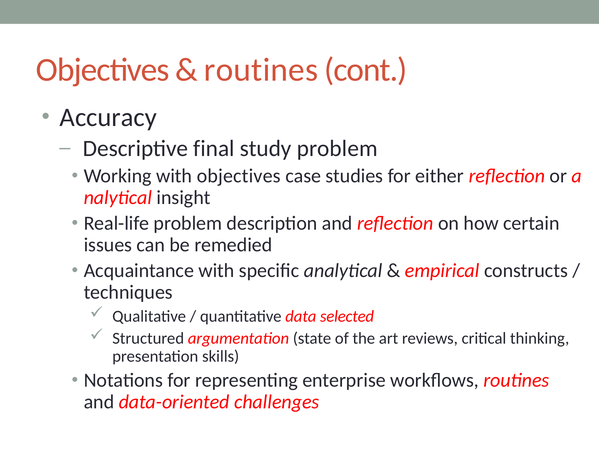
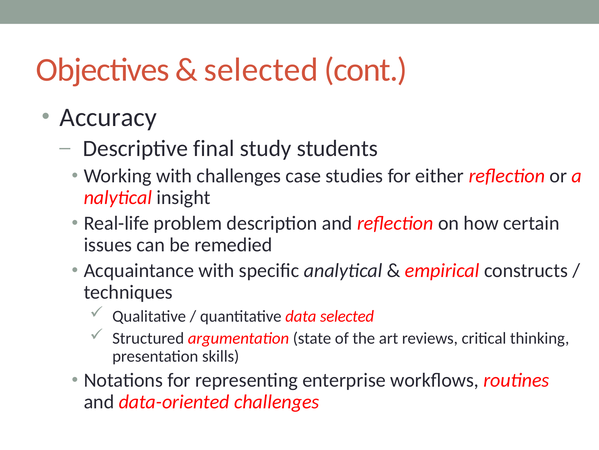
routines: routines -> selected (261, 70)
study problem: problem -> students (337, 148)
with objectives: objectives -> challenges (239, 176)
